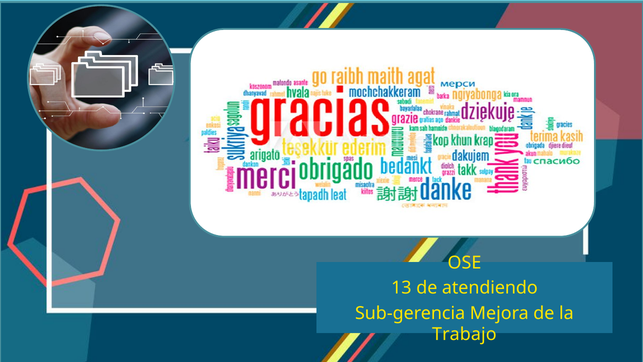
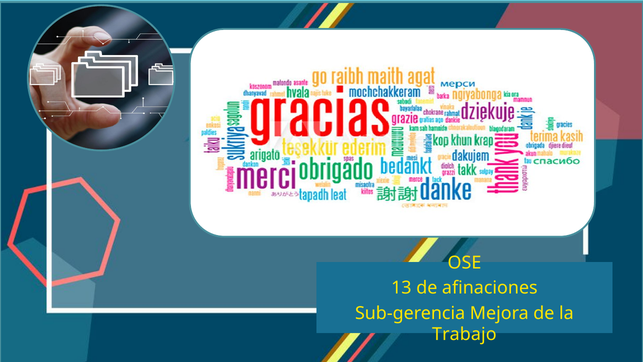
atendiendo: atendiendo -> afinaciones (490, 288)
